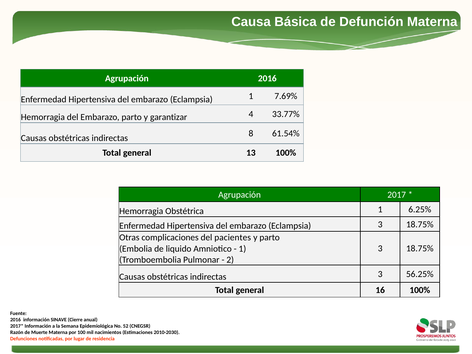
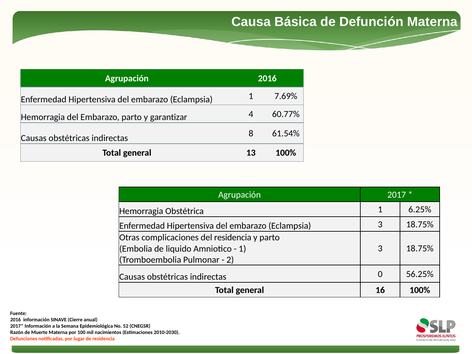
33.77%: 33.77% -> 60.77% (286, 114)
del pacientes: pacientes -> residencia (233, 238)
indirectas 3: 3 -> 0 (380, 274)
